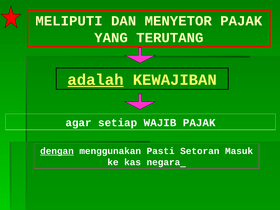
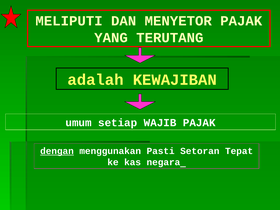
adalah underline: present -> none (96, 80)
agar: agar -> umum (79, 123)
Masuk: Masuk -> Tepat (239, 151)
